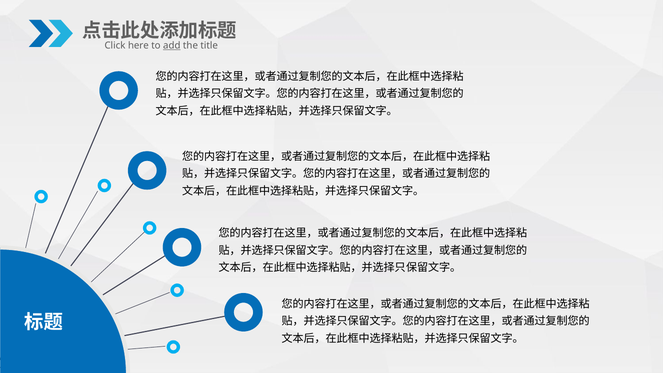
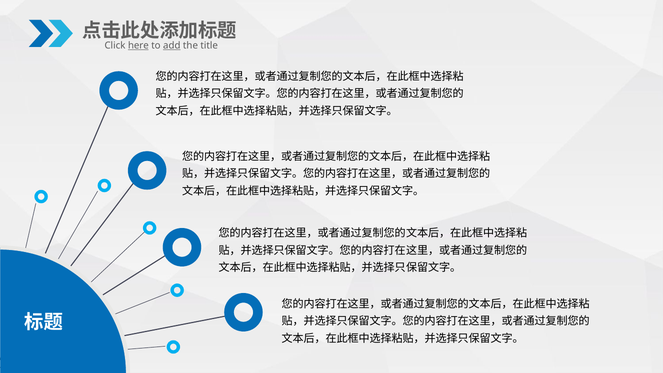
here underline: none -> present (138, 46)
